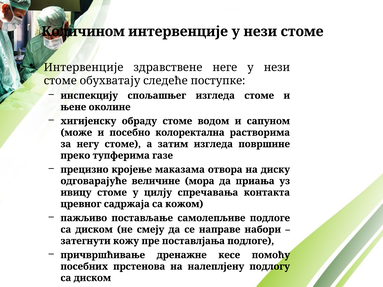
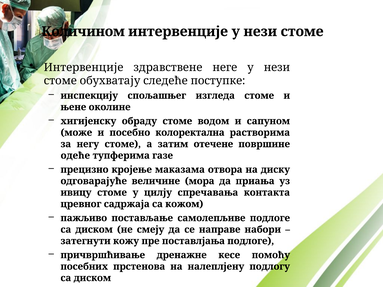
затим изгледа: изгледа -> отечене (213, 144)
преко: преко -> одеће (75, 156)
